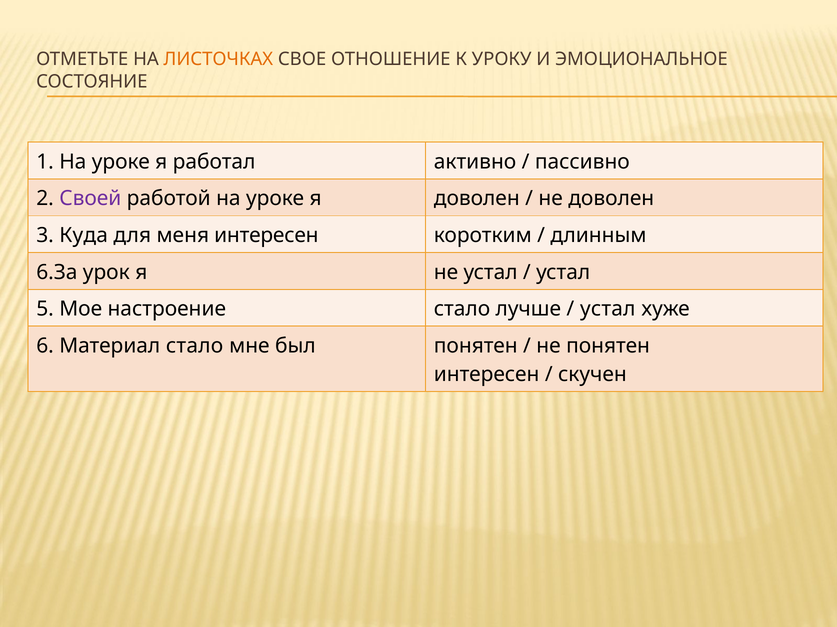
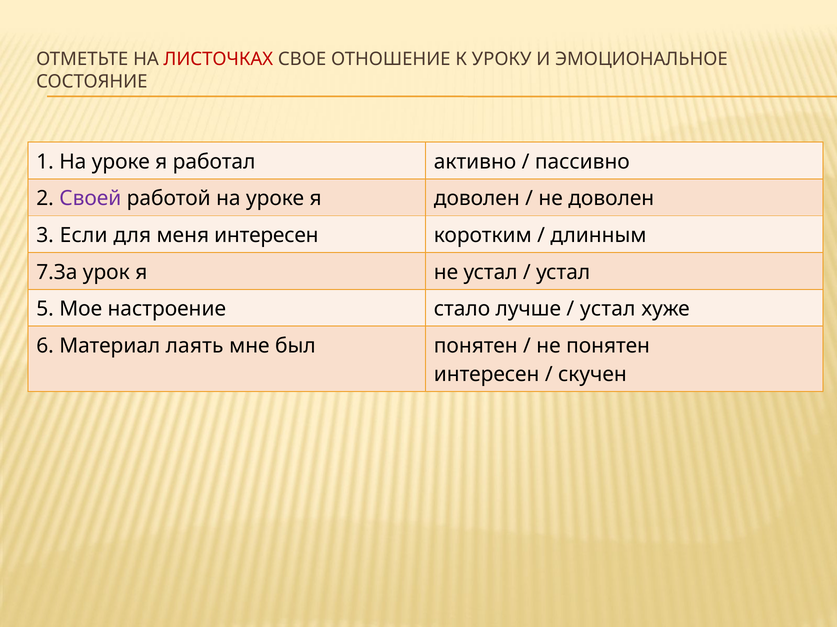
ЛИСТОЧКАХ colour: orange -> red (218, 59)
Куда: Куда -> Если (84, 236)
6.За: 6.За -> 7.За (57, 272)
Материал стало: стало -> лаять (195, 346)
